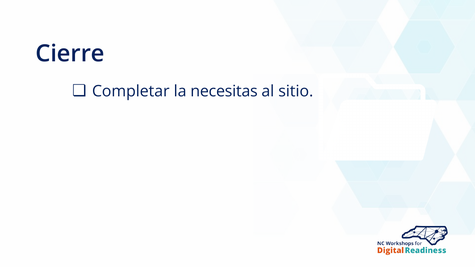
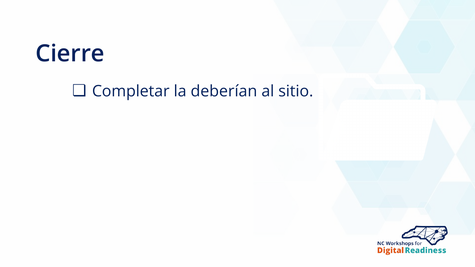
necesitas: necesitas -> deberían (224, 91)
